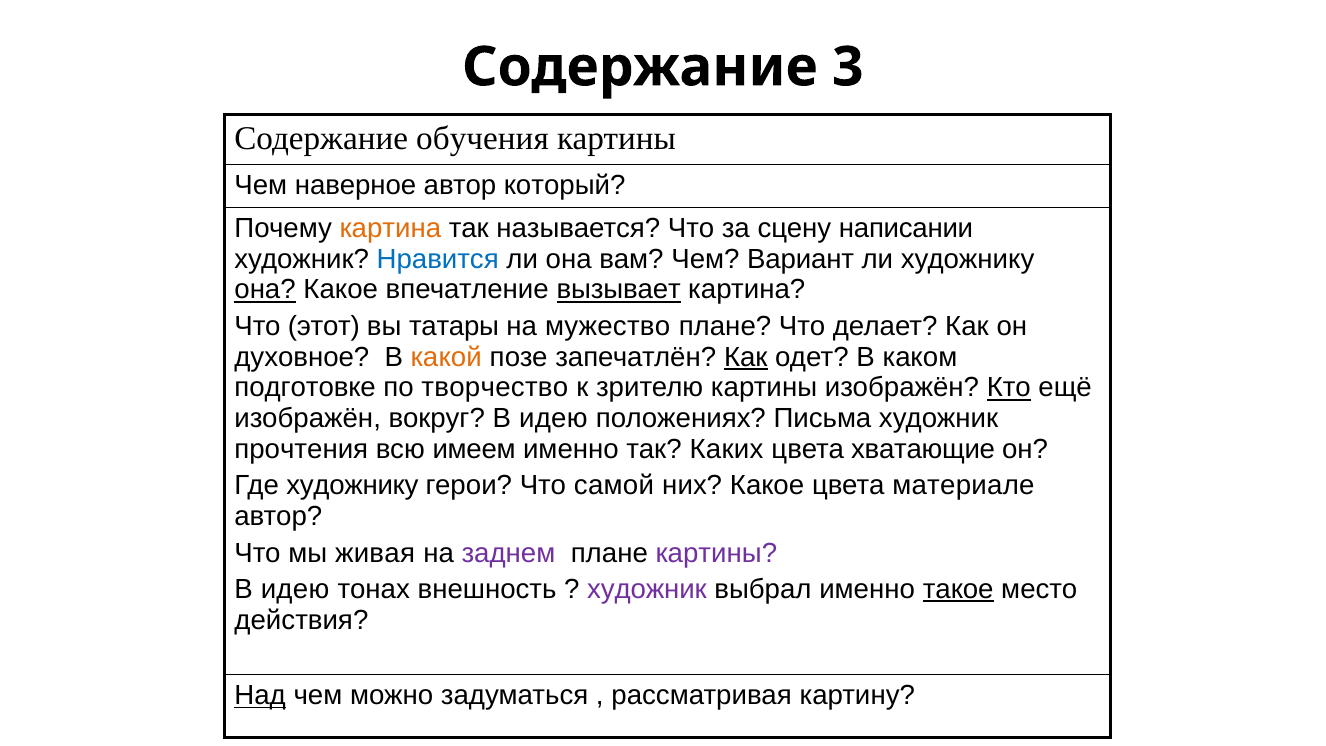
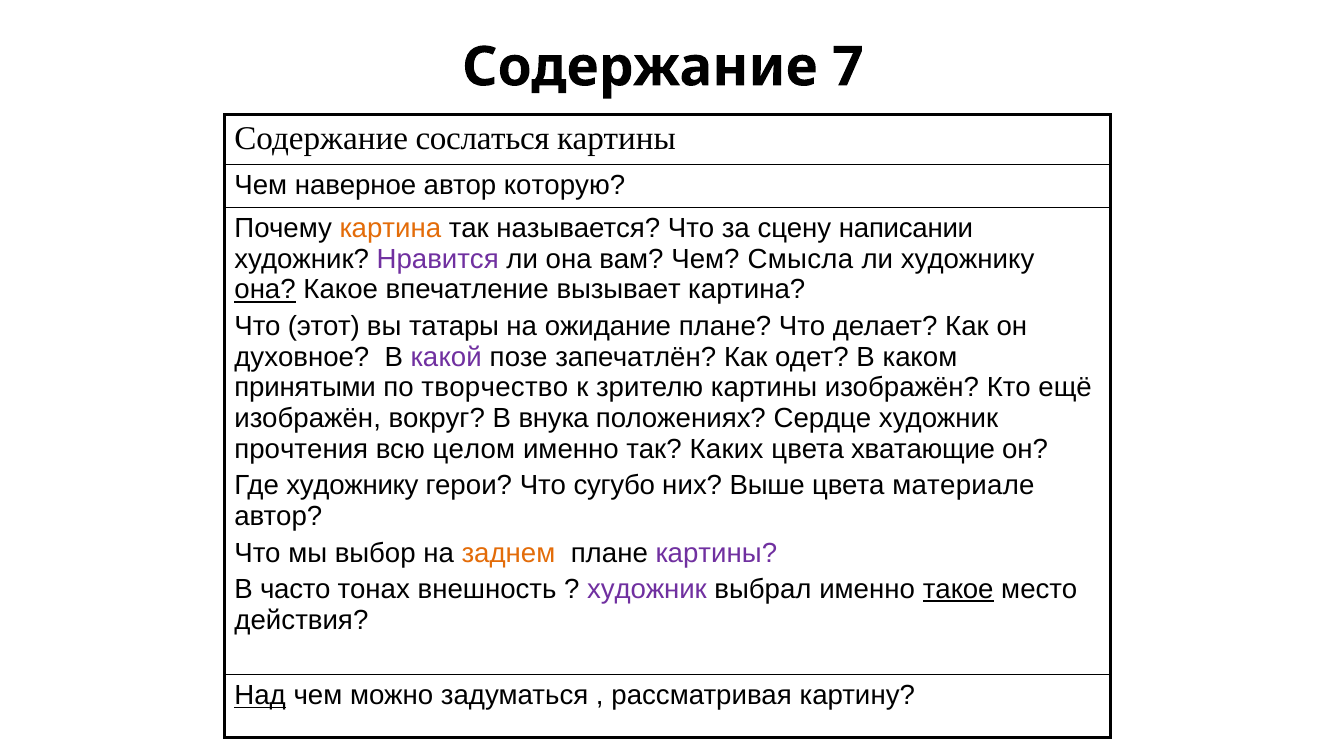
3: 3 -> 7 (848, 67)
обучения: обучения -> сослаться (483, 138)
который: который -> которую (565, 185)
Нравится colour: blue -> purple (438, 259)
Вариант: Вариант -> Смысла (800, 259)
вызывает underline: present -> none (619, 290)
мужество: мужество -> ожидание (608, 326)
какой colour: orange -> purple (446, 357)
Как underline: present -> none (746, 357)
подготовке: подготовке -> принятыми (305, 388)
Кто underline: present -> none (1009, 388)
вокруг В идею: идею -> внука (554, 419)
Письма: Письма -> Сердце (823, 419)
имеем: имеем -> целом (474, 449)
самой: самой -> сугубо (614, 486)
них Какое: Какое -> Выше (767, 486)
живая: живая -> выбор (375, 553)
заднем colour: purple -> orange (508, 553)
идею: идею -> часто (295, 589)
